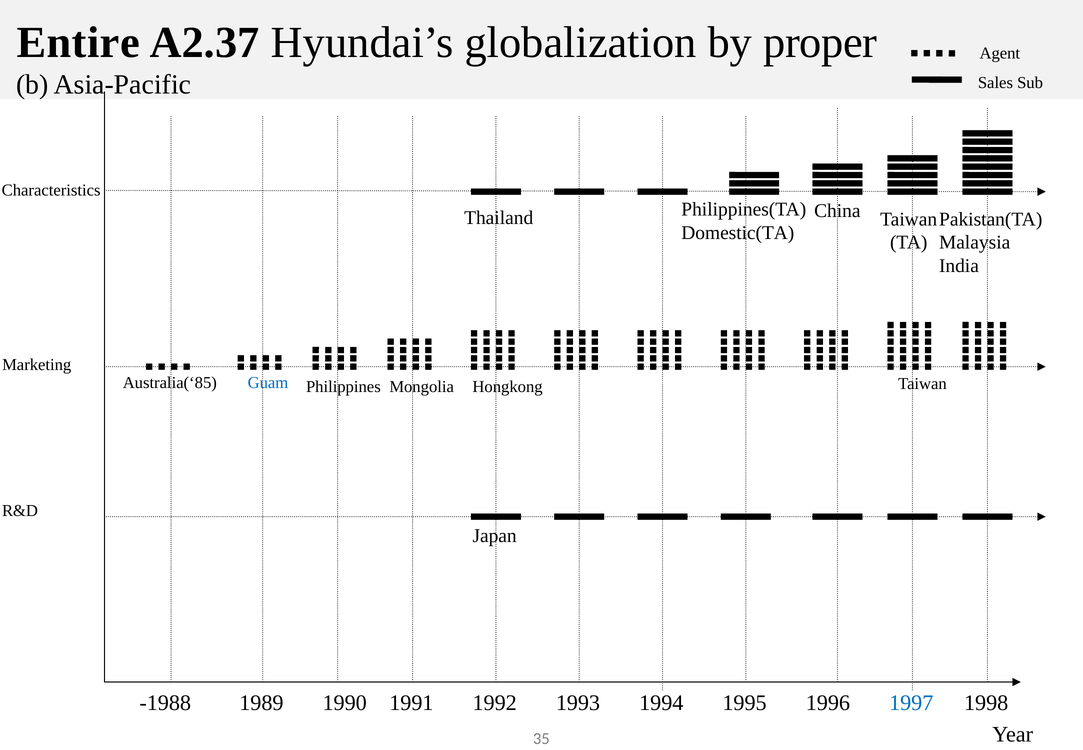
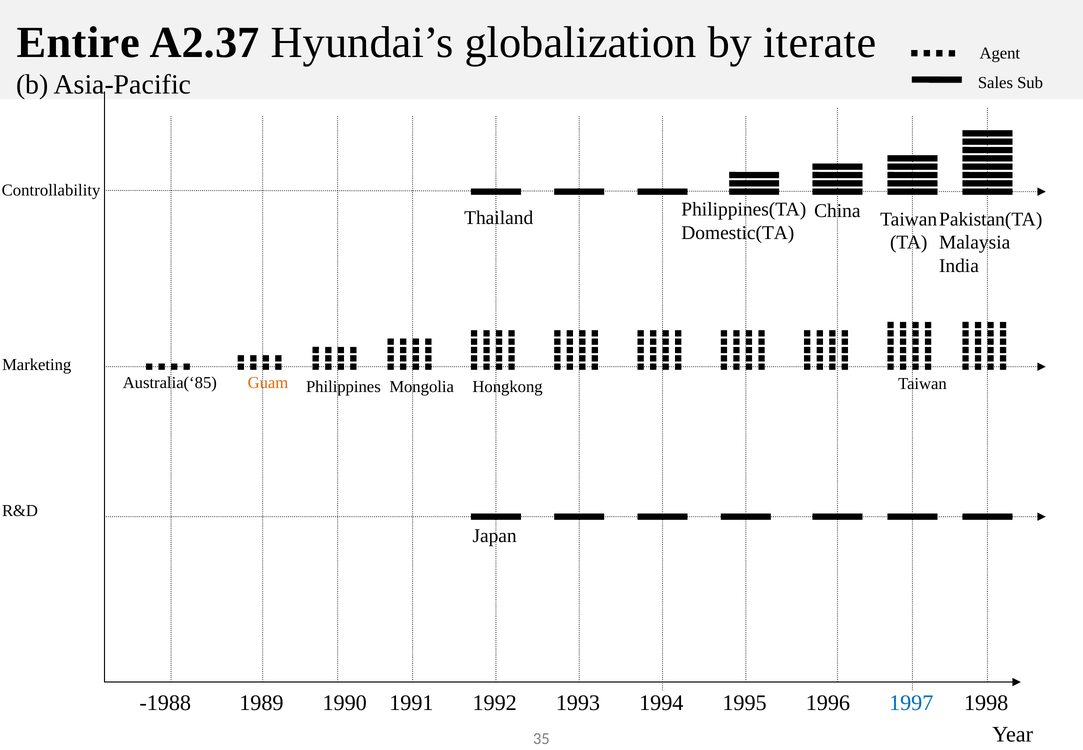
proper: proper -> iterate (820, 42)
Characteristics: Characteristics -> Controllability (51, 190)
Guam colour: blue -> orange (268, 383)
